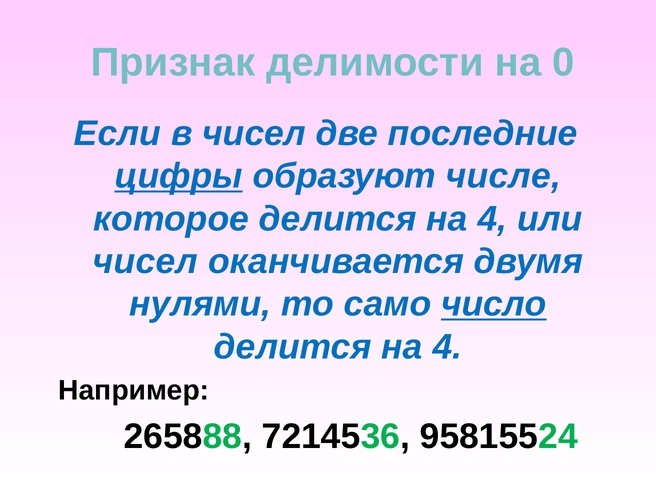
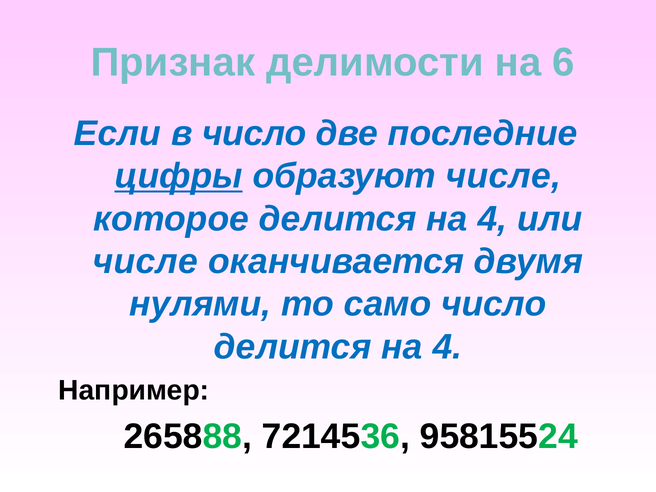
0: 0 -> 6 (564, 62)
в чисел: чисел -> число (254, 134)
чисел: чисел -> числе (145, 262)
число underline: present -> none (494, 304)
